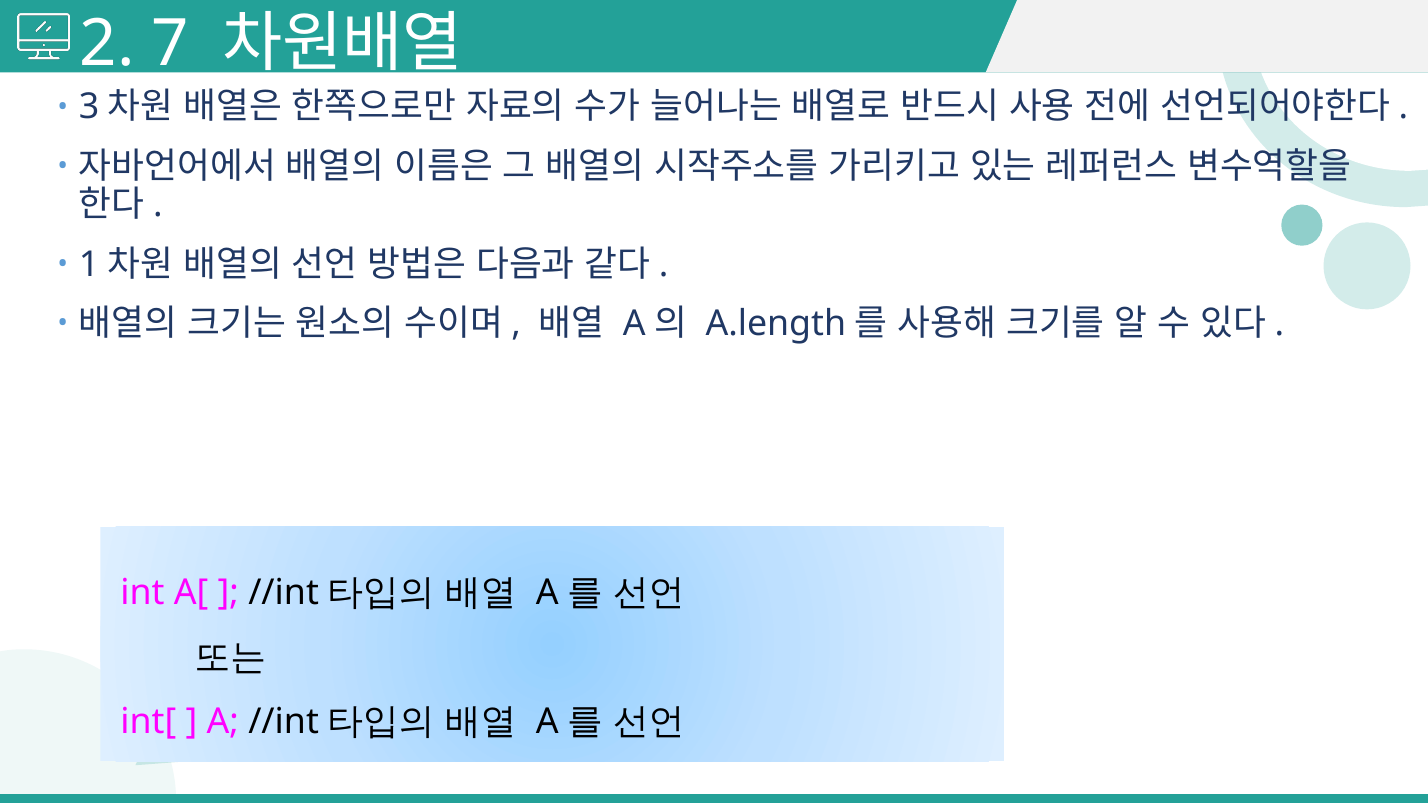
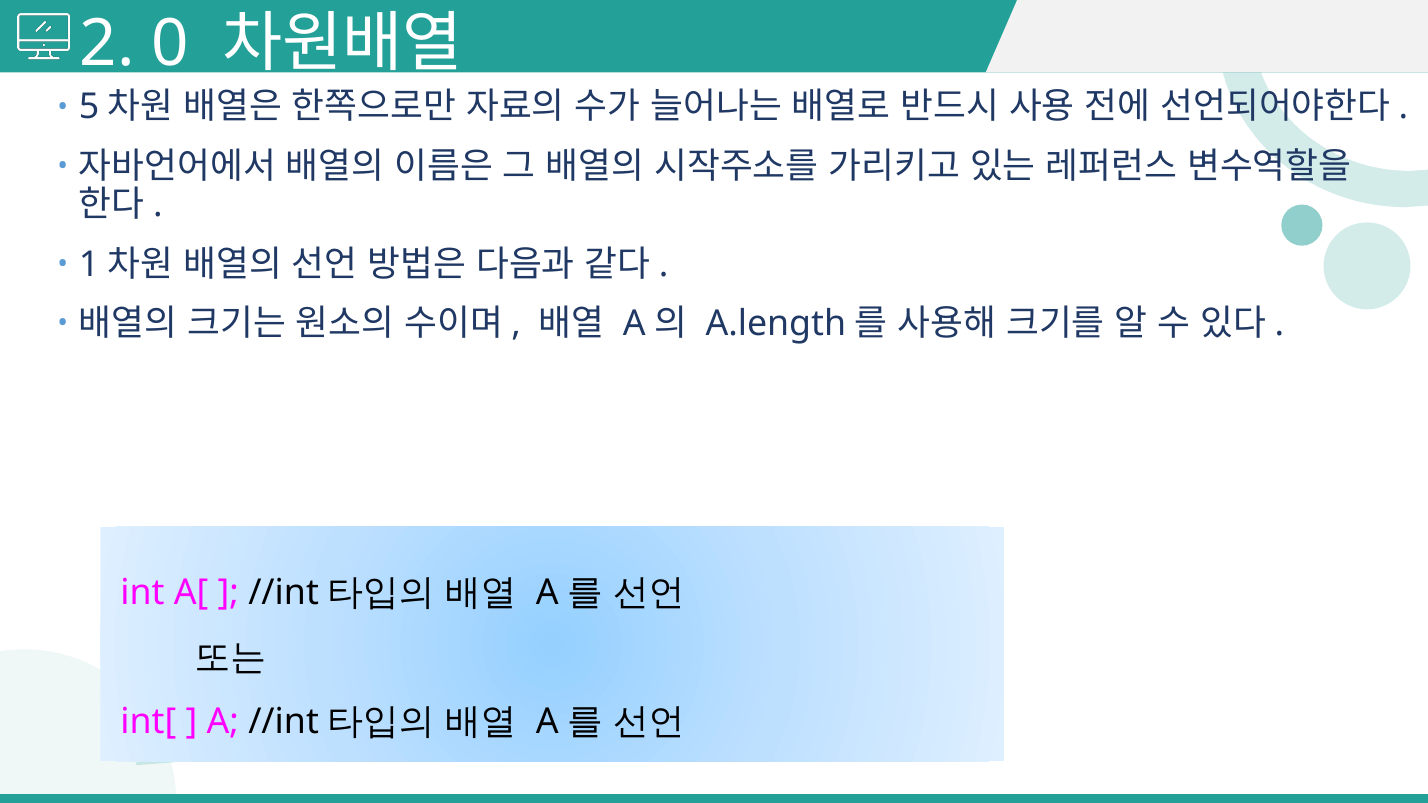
7: 7 -> 0 (170, 44)
3: 3 -> 5 (89, 107)
